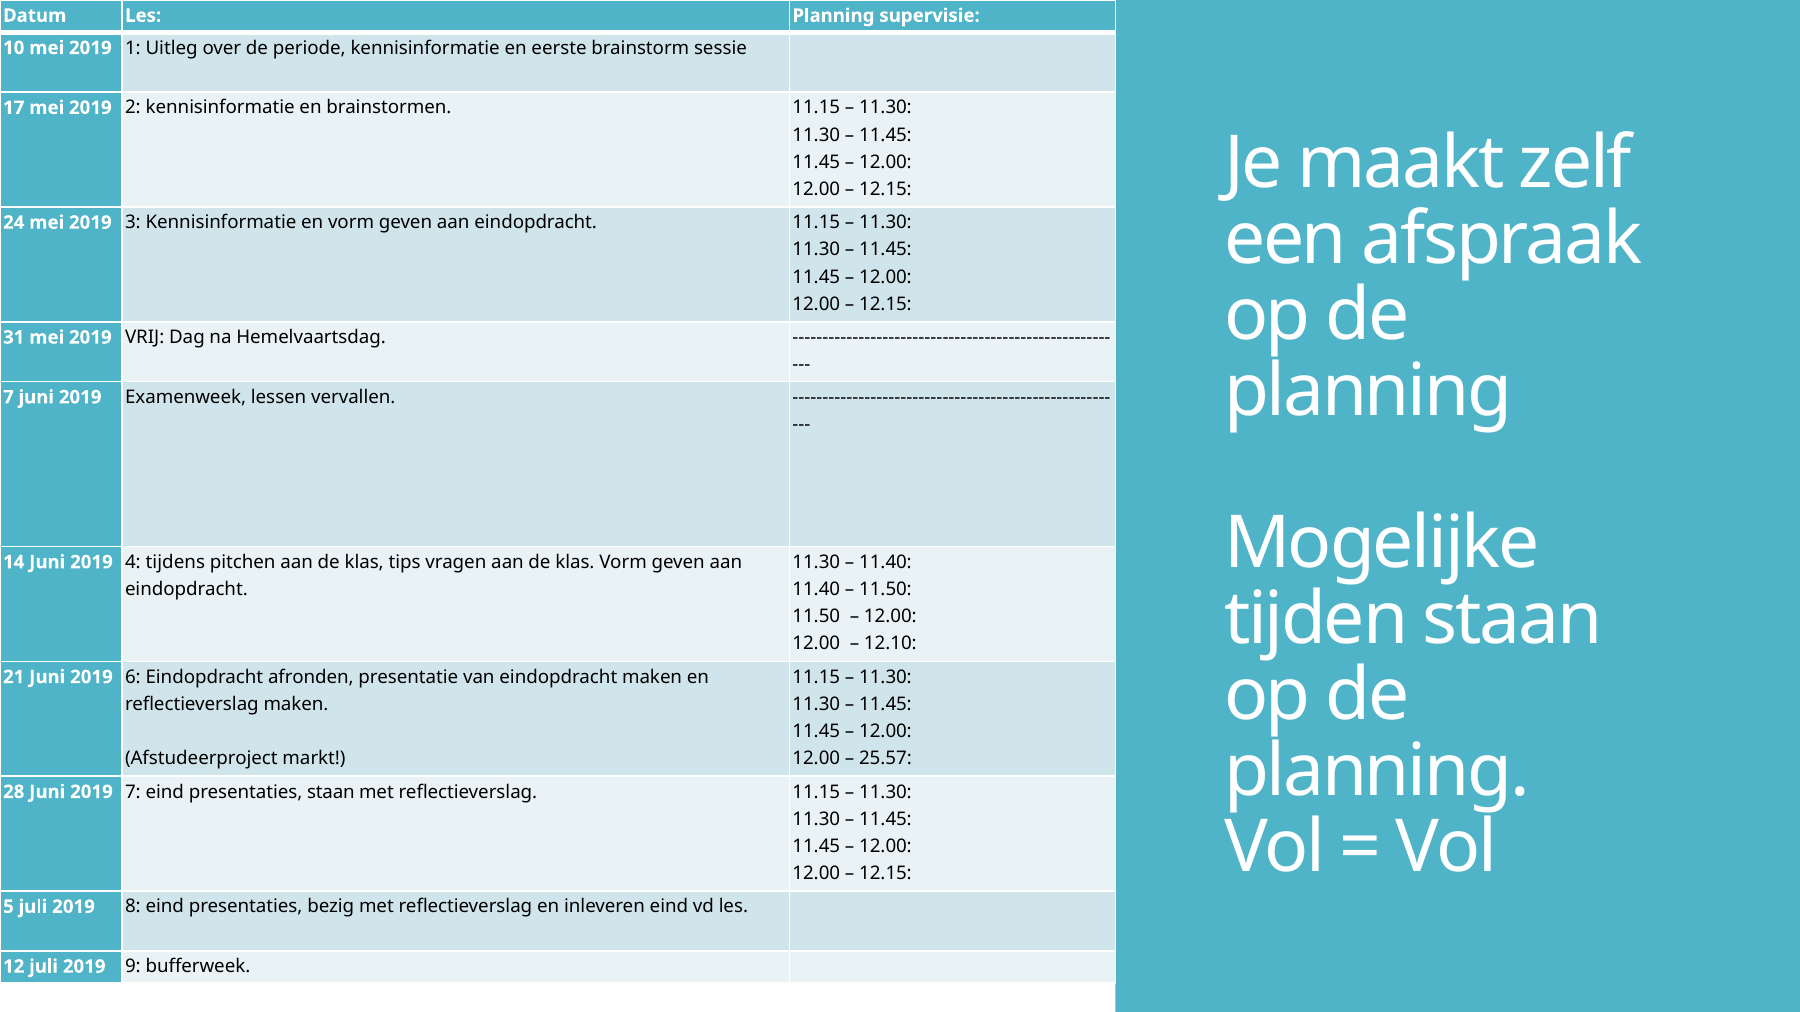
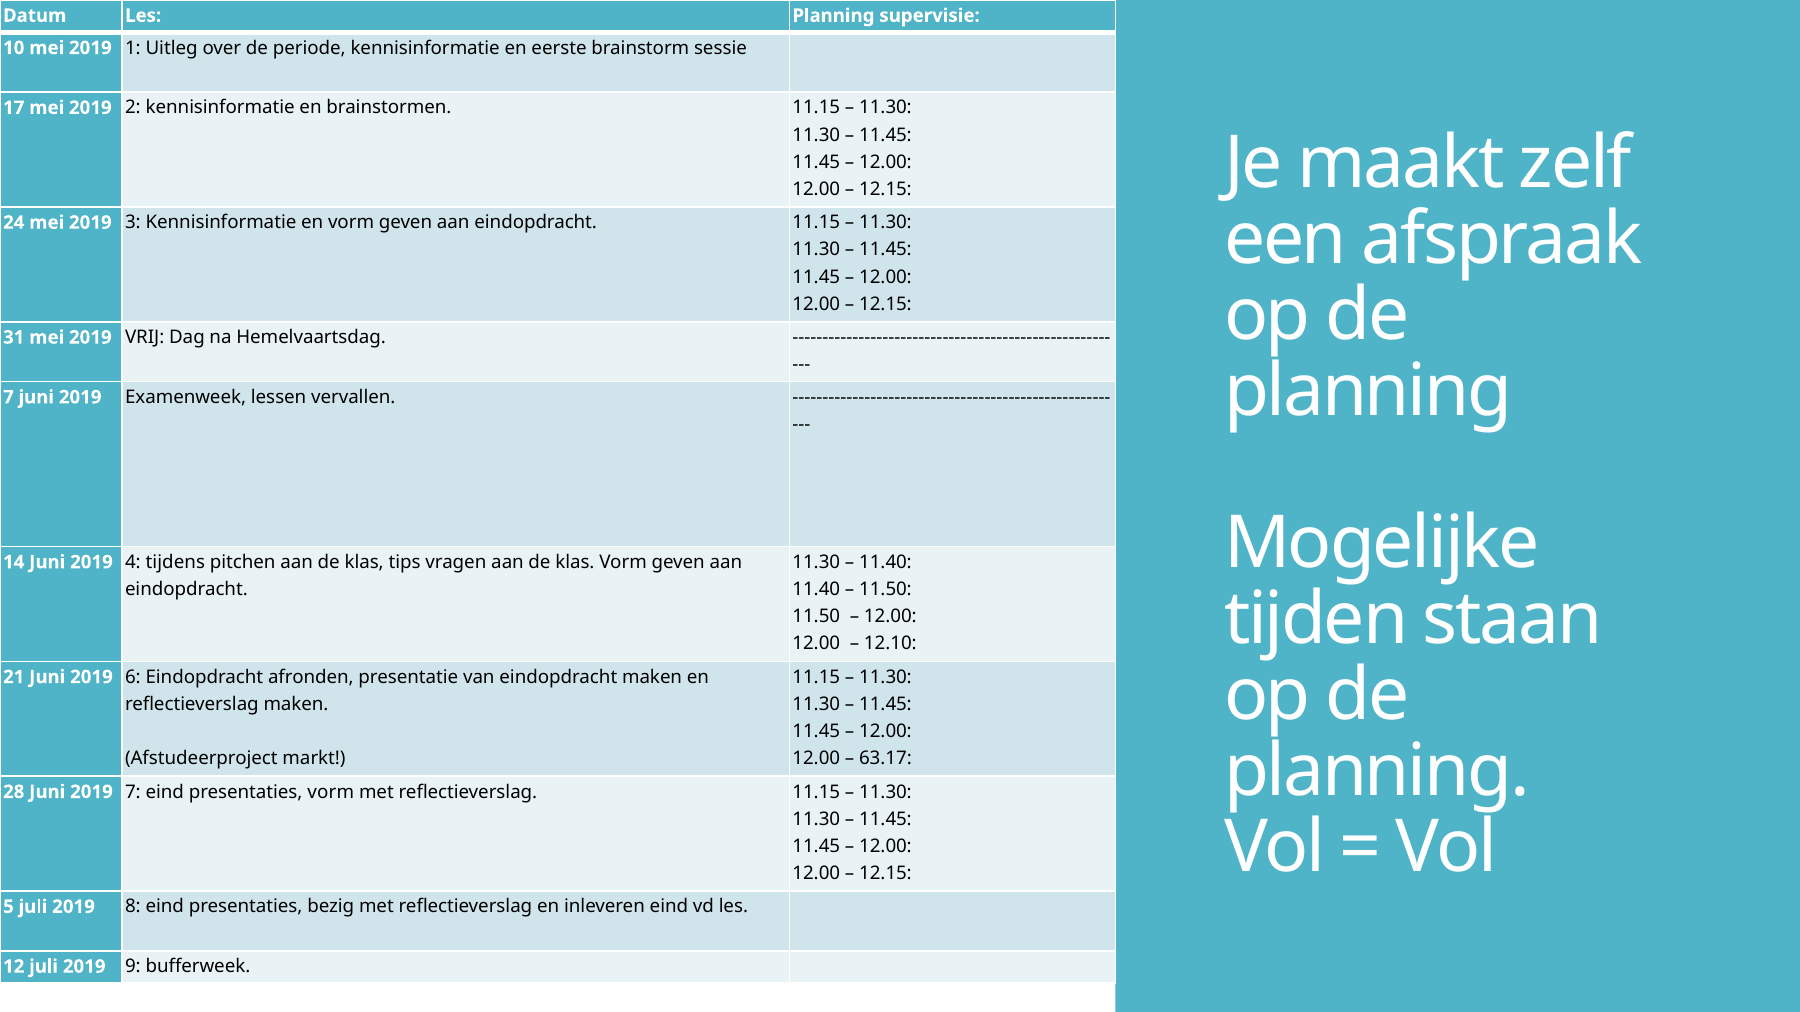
25.57: 25.57 -> 63.17 (885, 759)
presentaties staan: staan -> vorm (331, 792)
